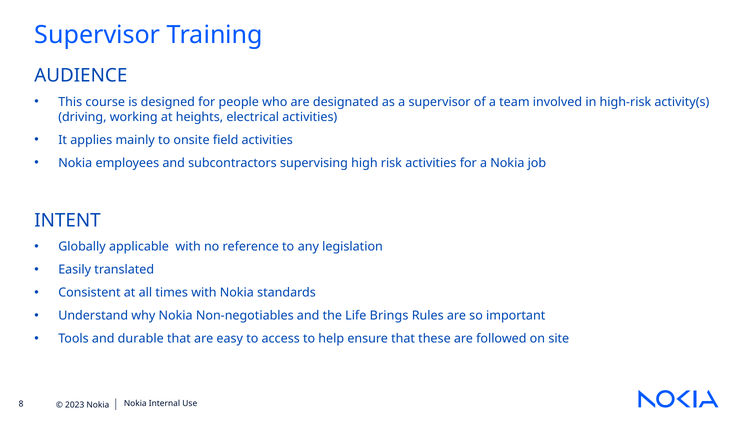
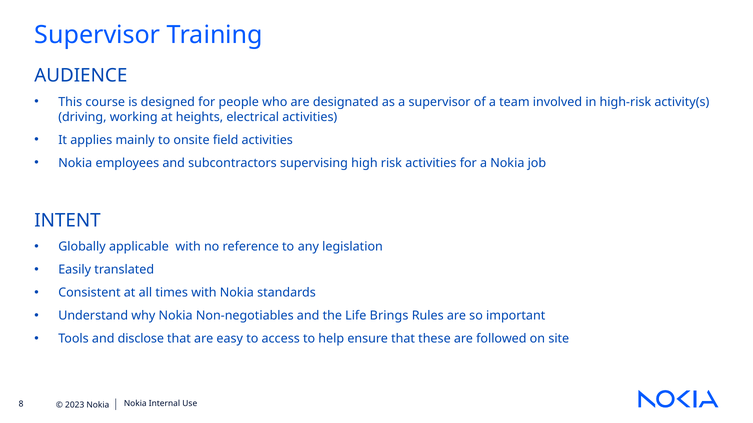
durable: durable -> disclose (141, 339)
